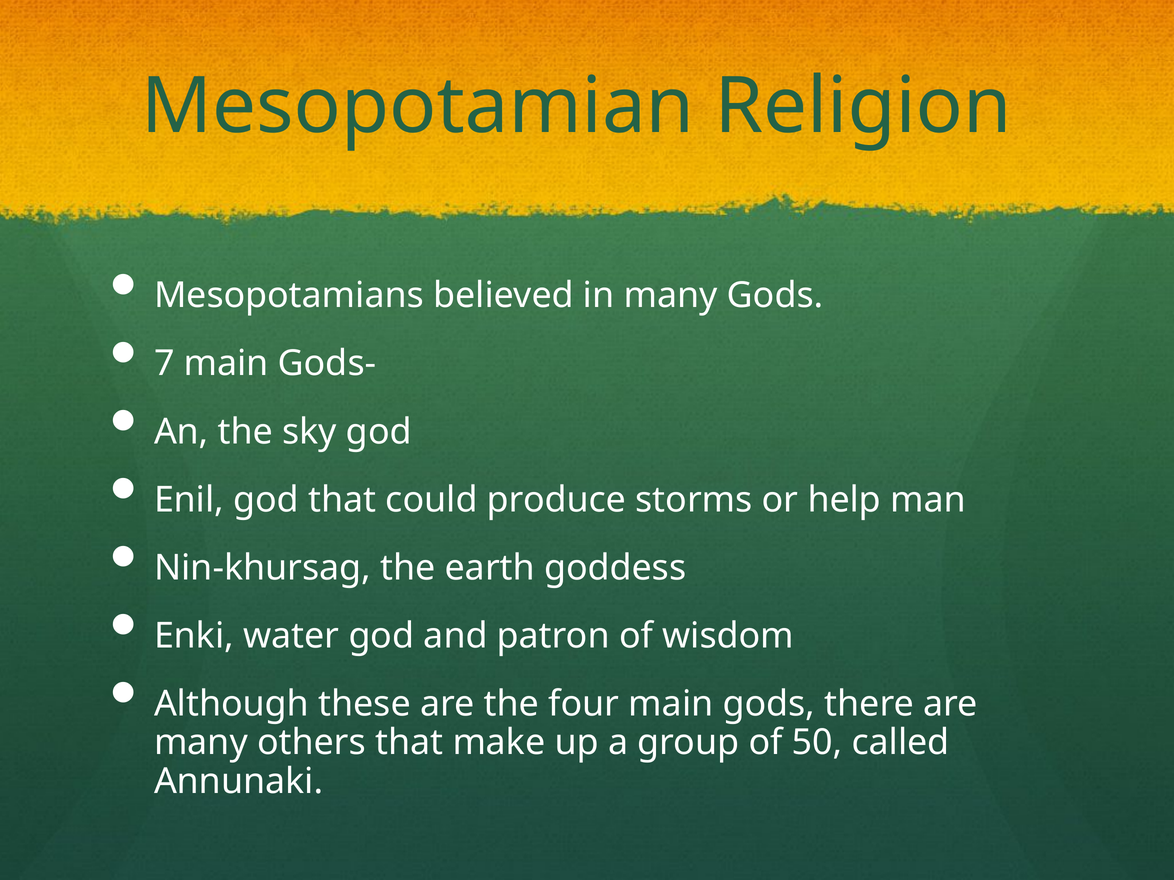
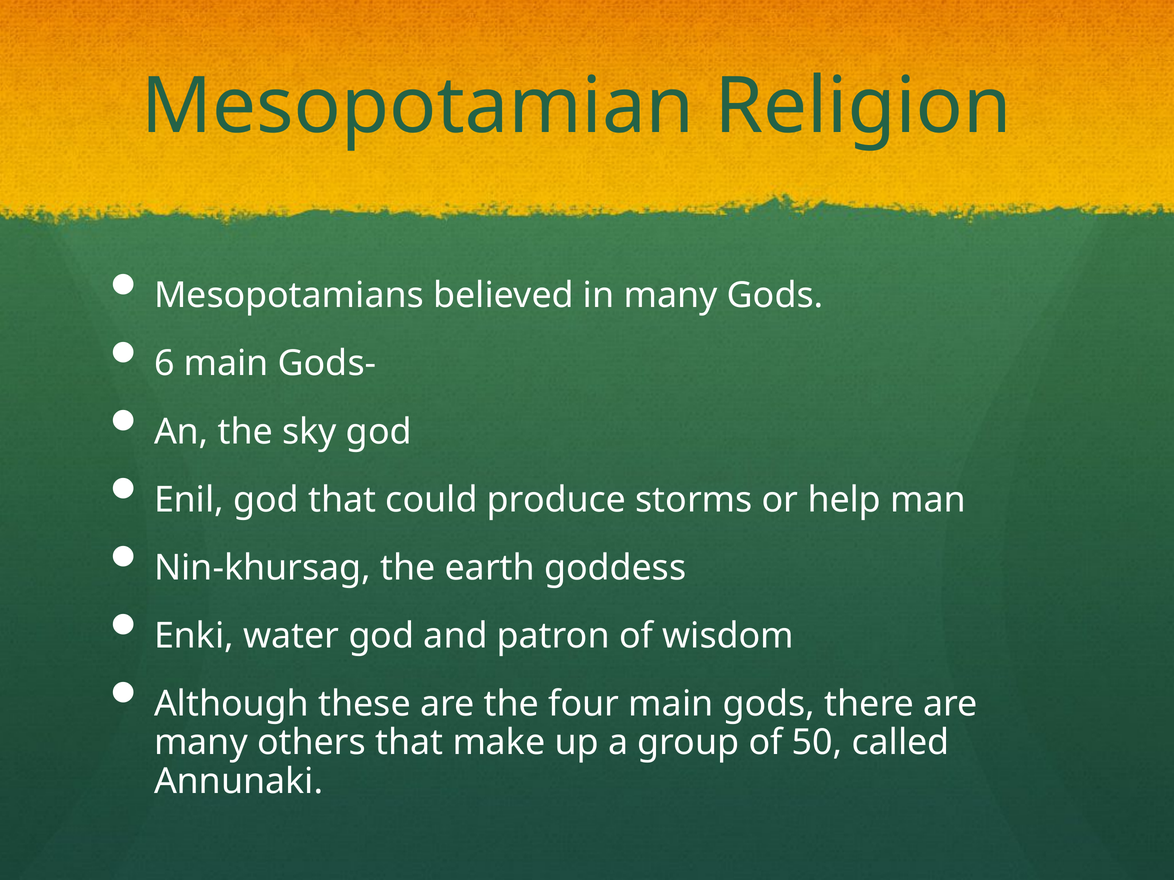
7: 7 -> 6 (164, 364)
